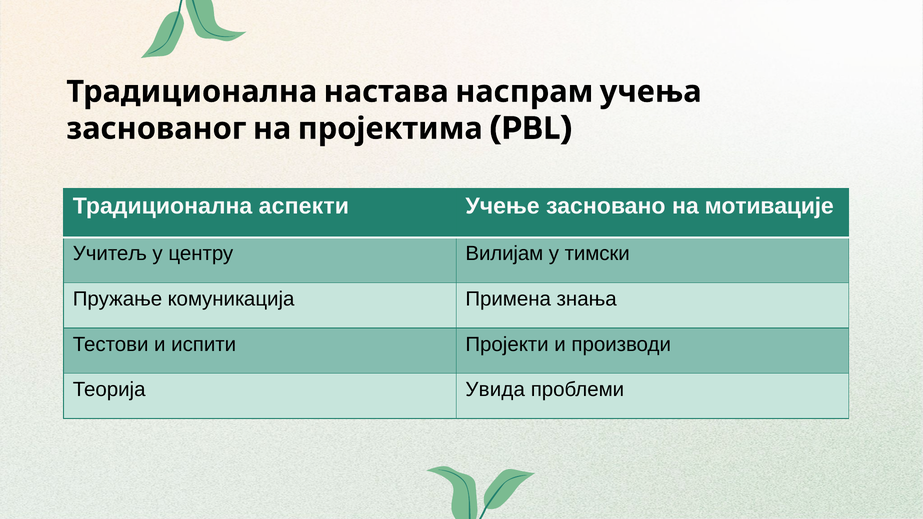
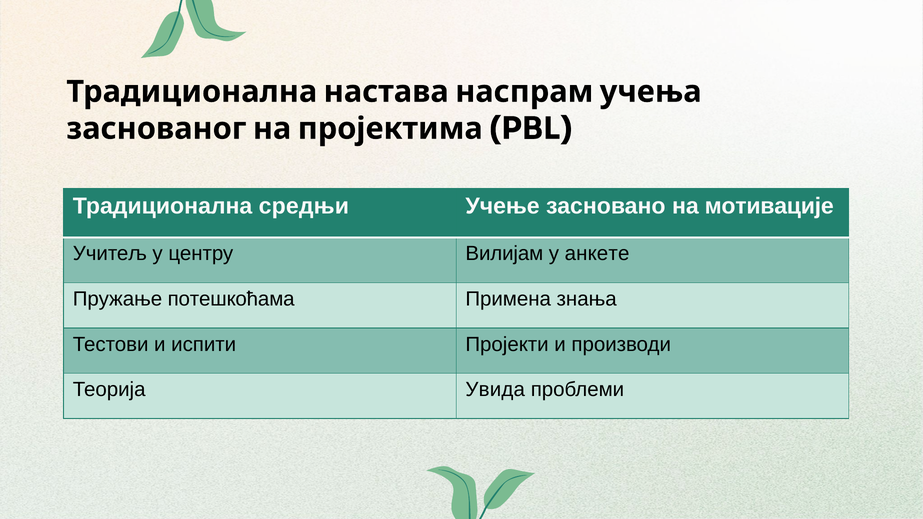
аспекти: аспекти -> средњи (304, 206)
тимски: тимски -> анкете (597, 254)
комуникација: комуникација -> потешкоћама (231, 299)
